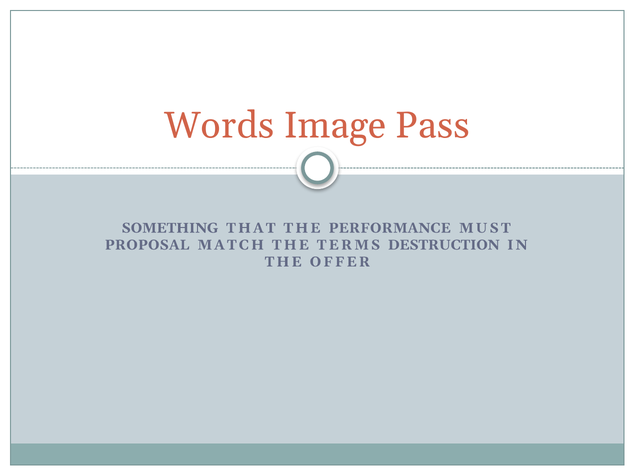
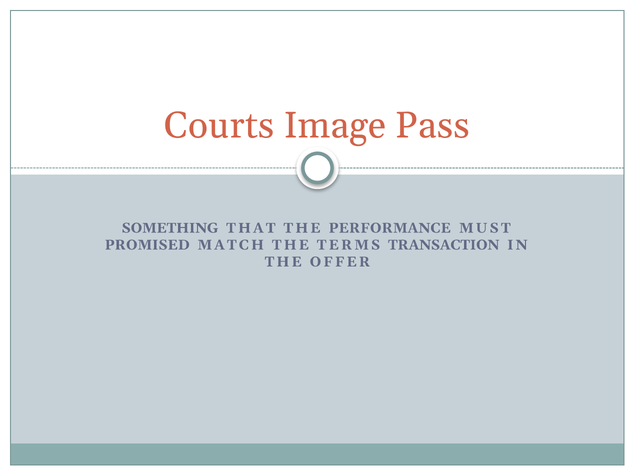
Words: Words -> Courts (219, 125)
PROPOSAL: PROPOSAL -> PROMISED (147, 245)
DESTRUCTION: DESTRUCTION -> TRANSACTION (444, 245)
